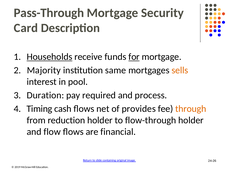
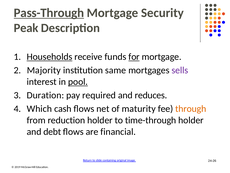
Pass-Through underline: none -> present (49, 13)
Card: Card -> Peak (26, 28)
sells colour: orange -> purple (180, 70)
pool underline: none -> present (78, 82)
process: process -> reduces (151, 95)
Timing: Timing -> Which (39, 108)
provides: provides -> maturity (139, 108)
flow-through: flow-through -> time-through (151, 120)
flow: flow -> debt (52, 131)
